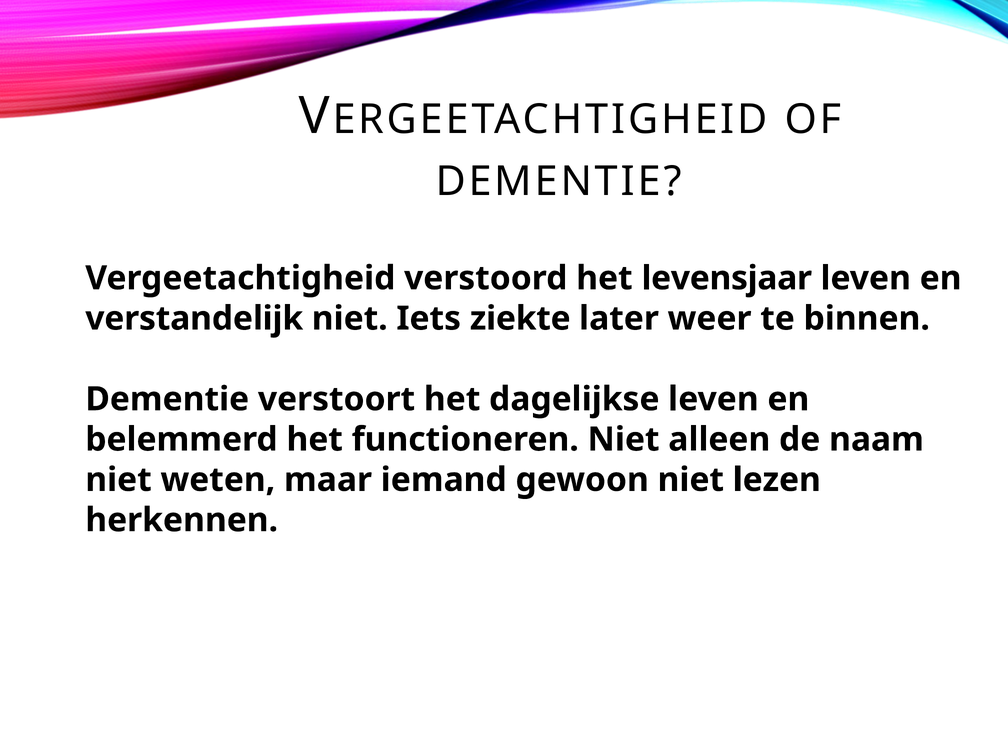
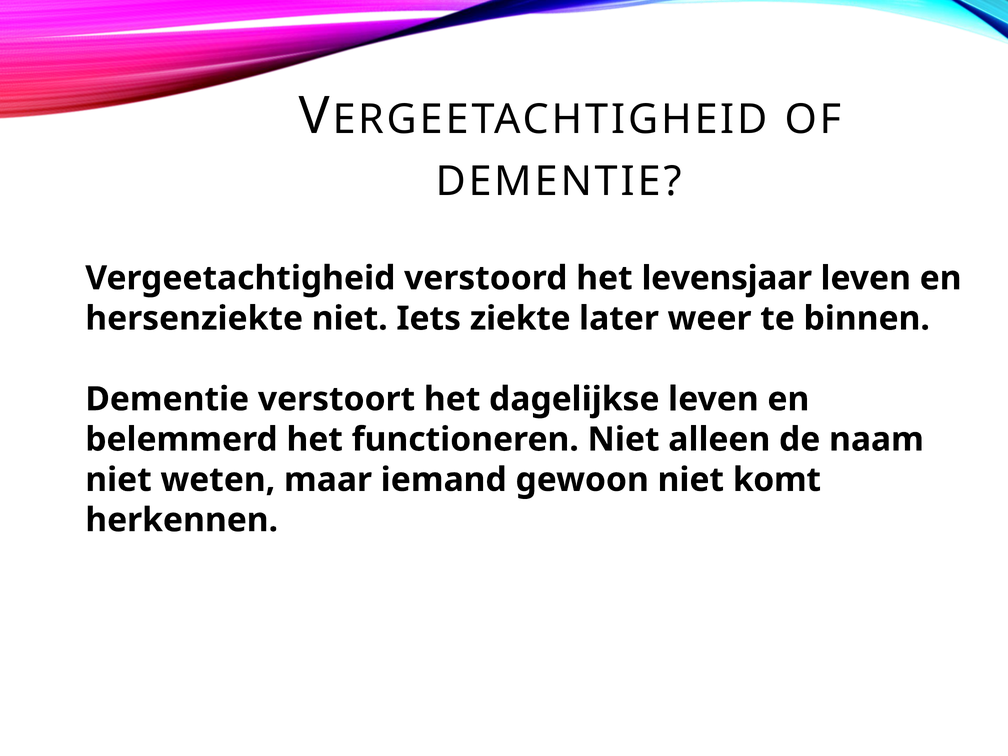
verstandelijk: verstandelijk -> hersenziekte (194, 319)
lezen: lezen -> komt (777, 480)
